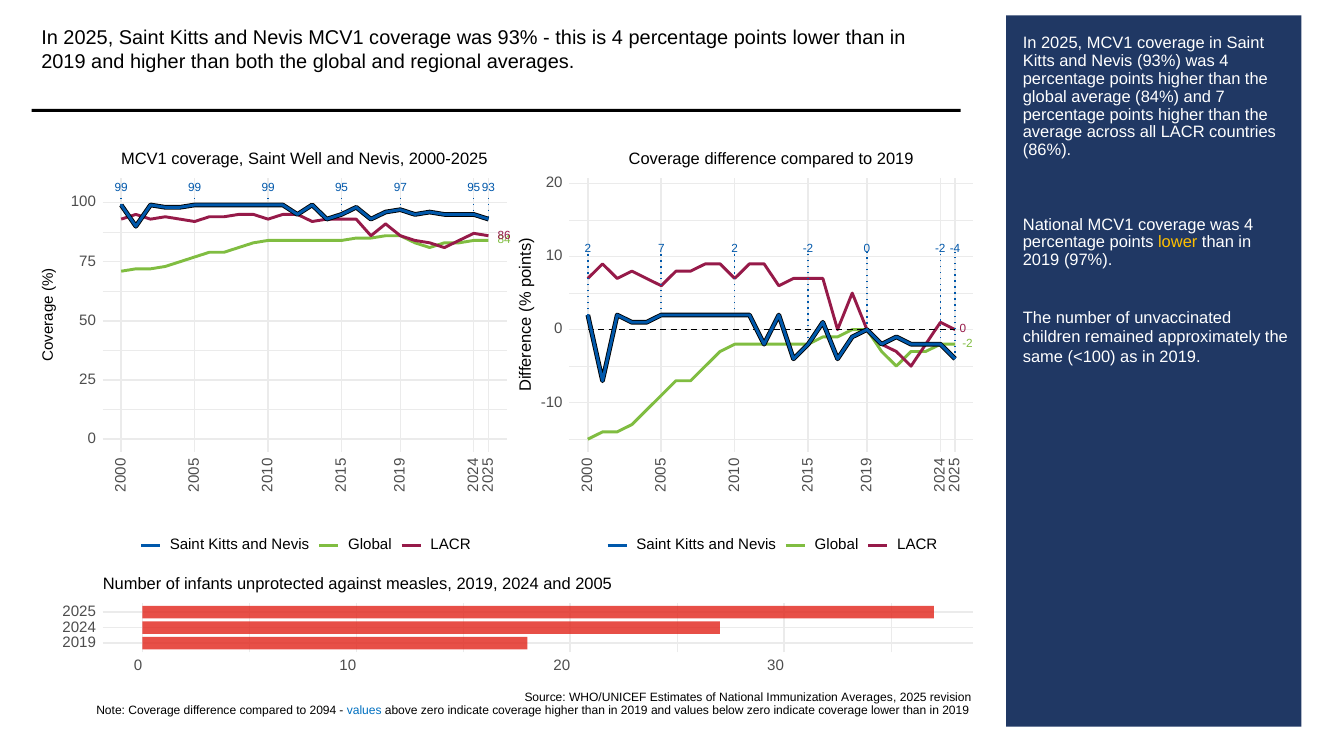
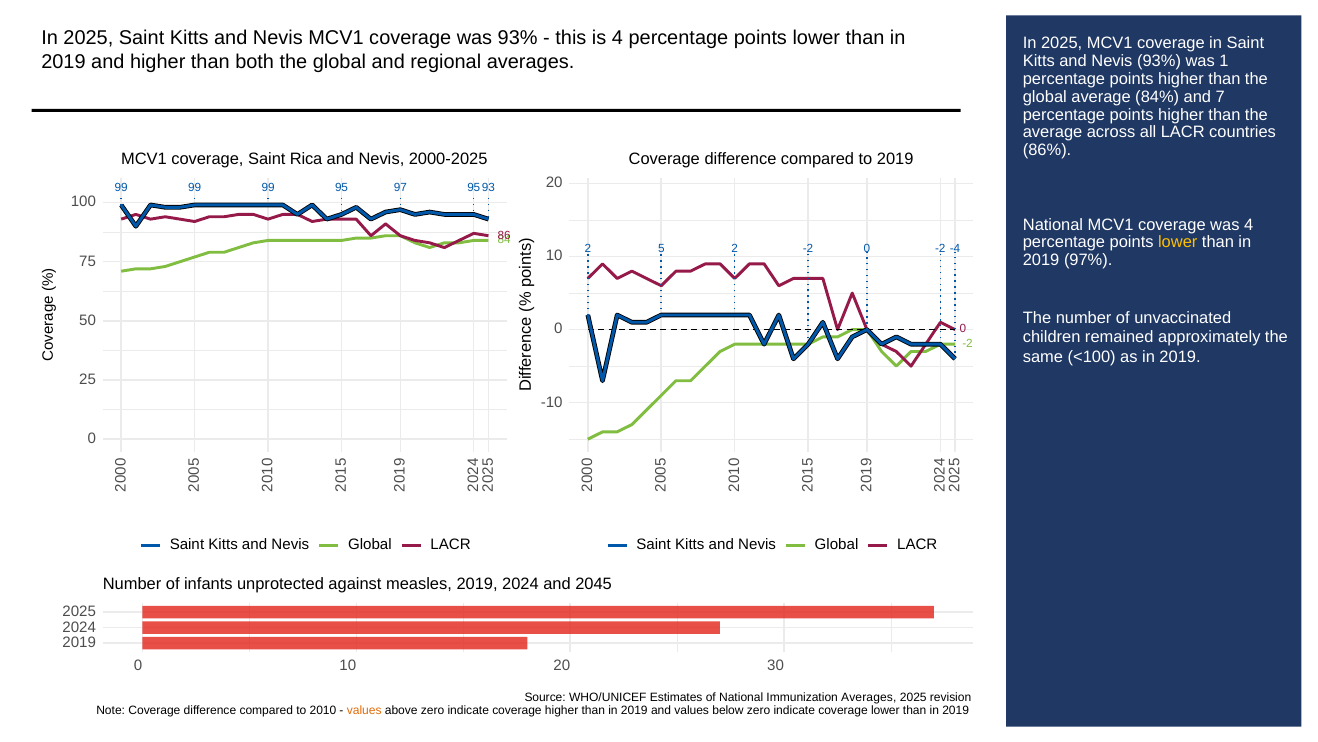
93% was 4: 4 -> 1 (1224, 61)
Well: Well -> Rica (306, 159)
7: 7 -> 5 (661, 249)
2005: 2005 -> 2045 (594, 583)
2094: 2094 -> 2010 (323, 710)
values colour: blue -> orange (364, 710)
